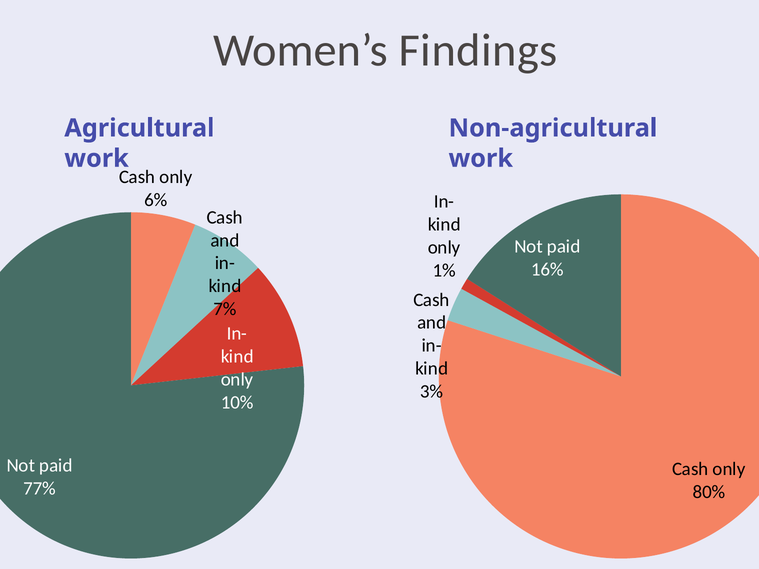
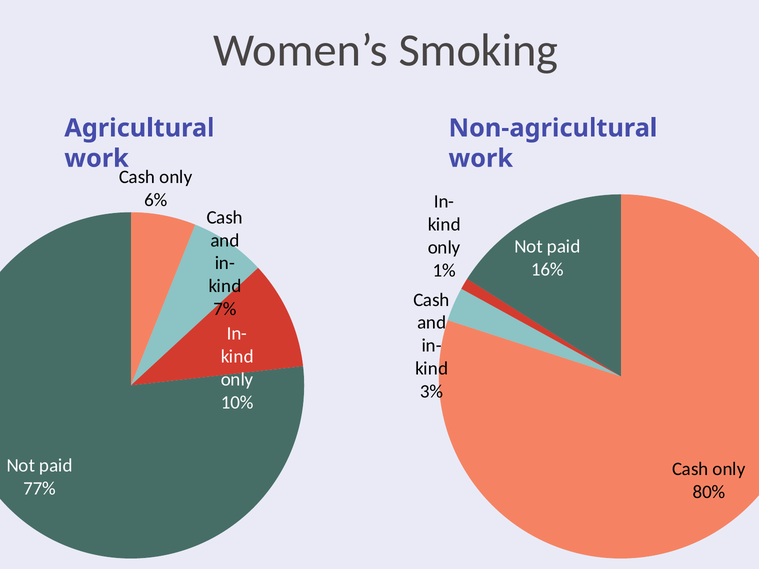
Findings: Findings -> Smoking (478, 51)
